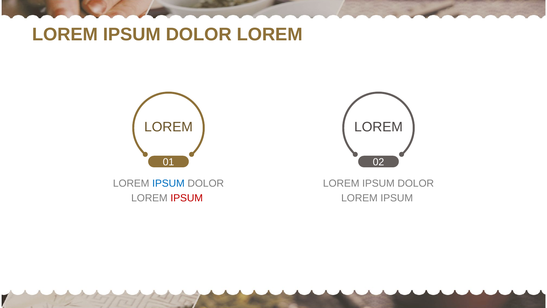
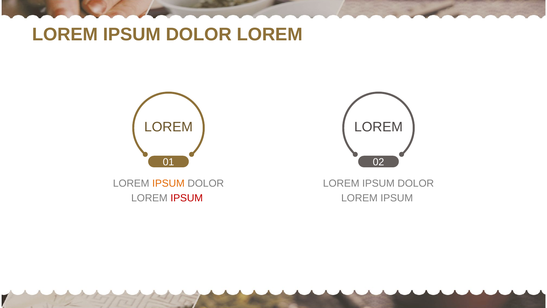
IPSUM colour: blue -> orange (168, 183)
